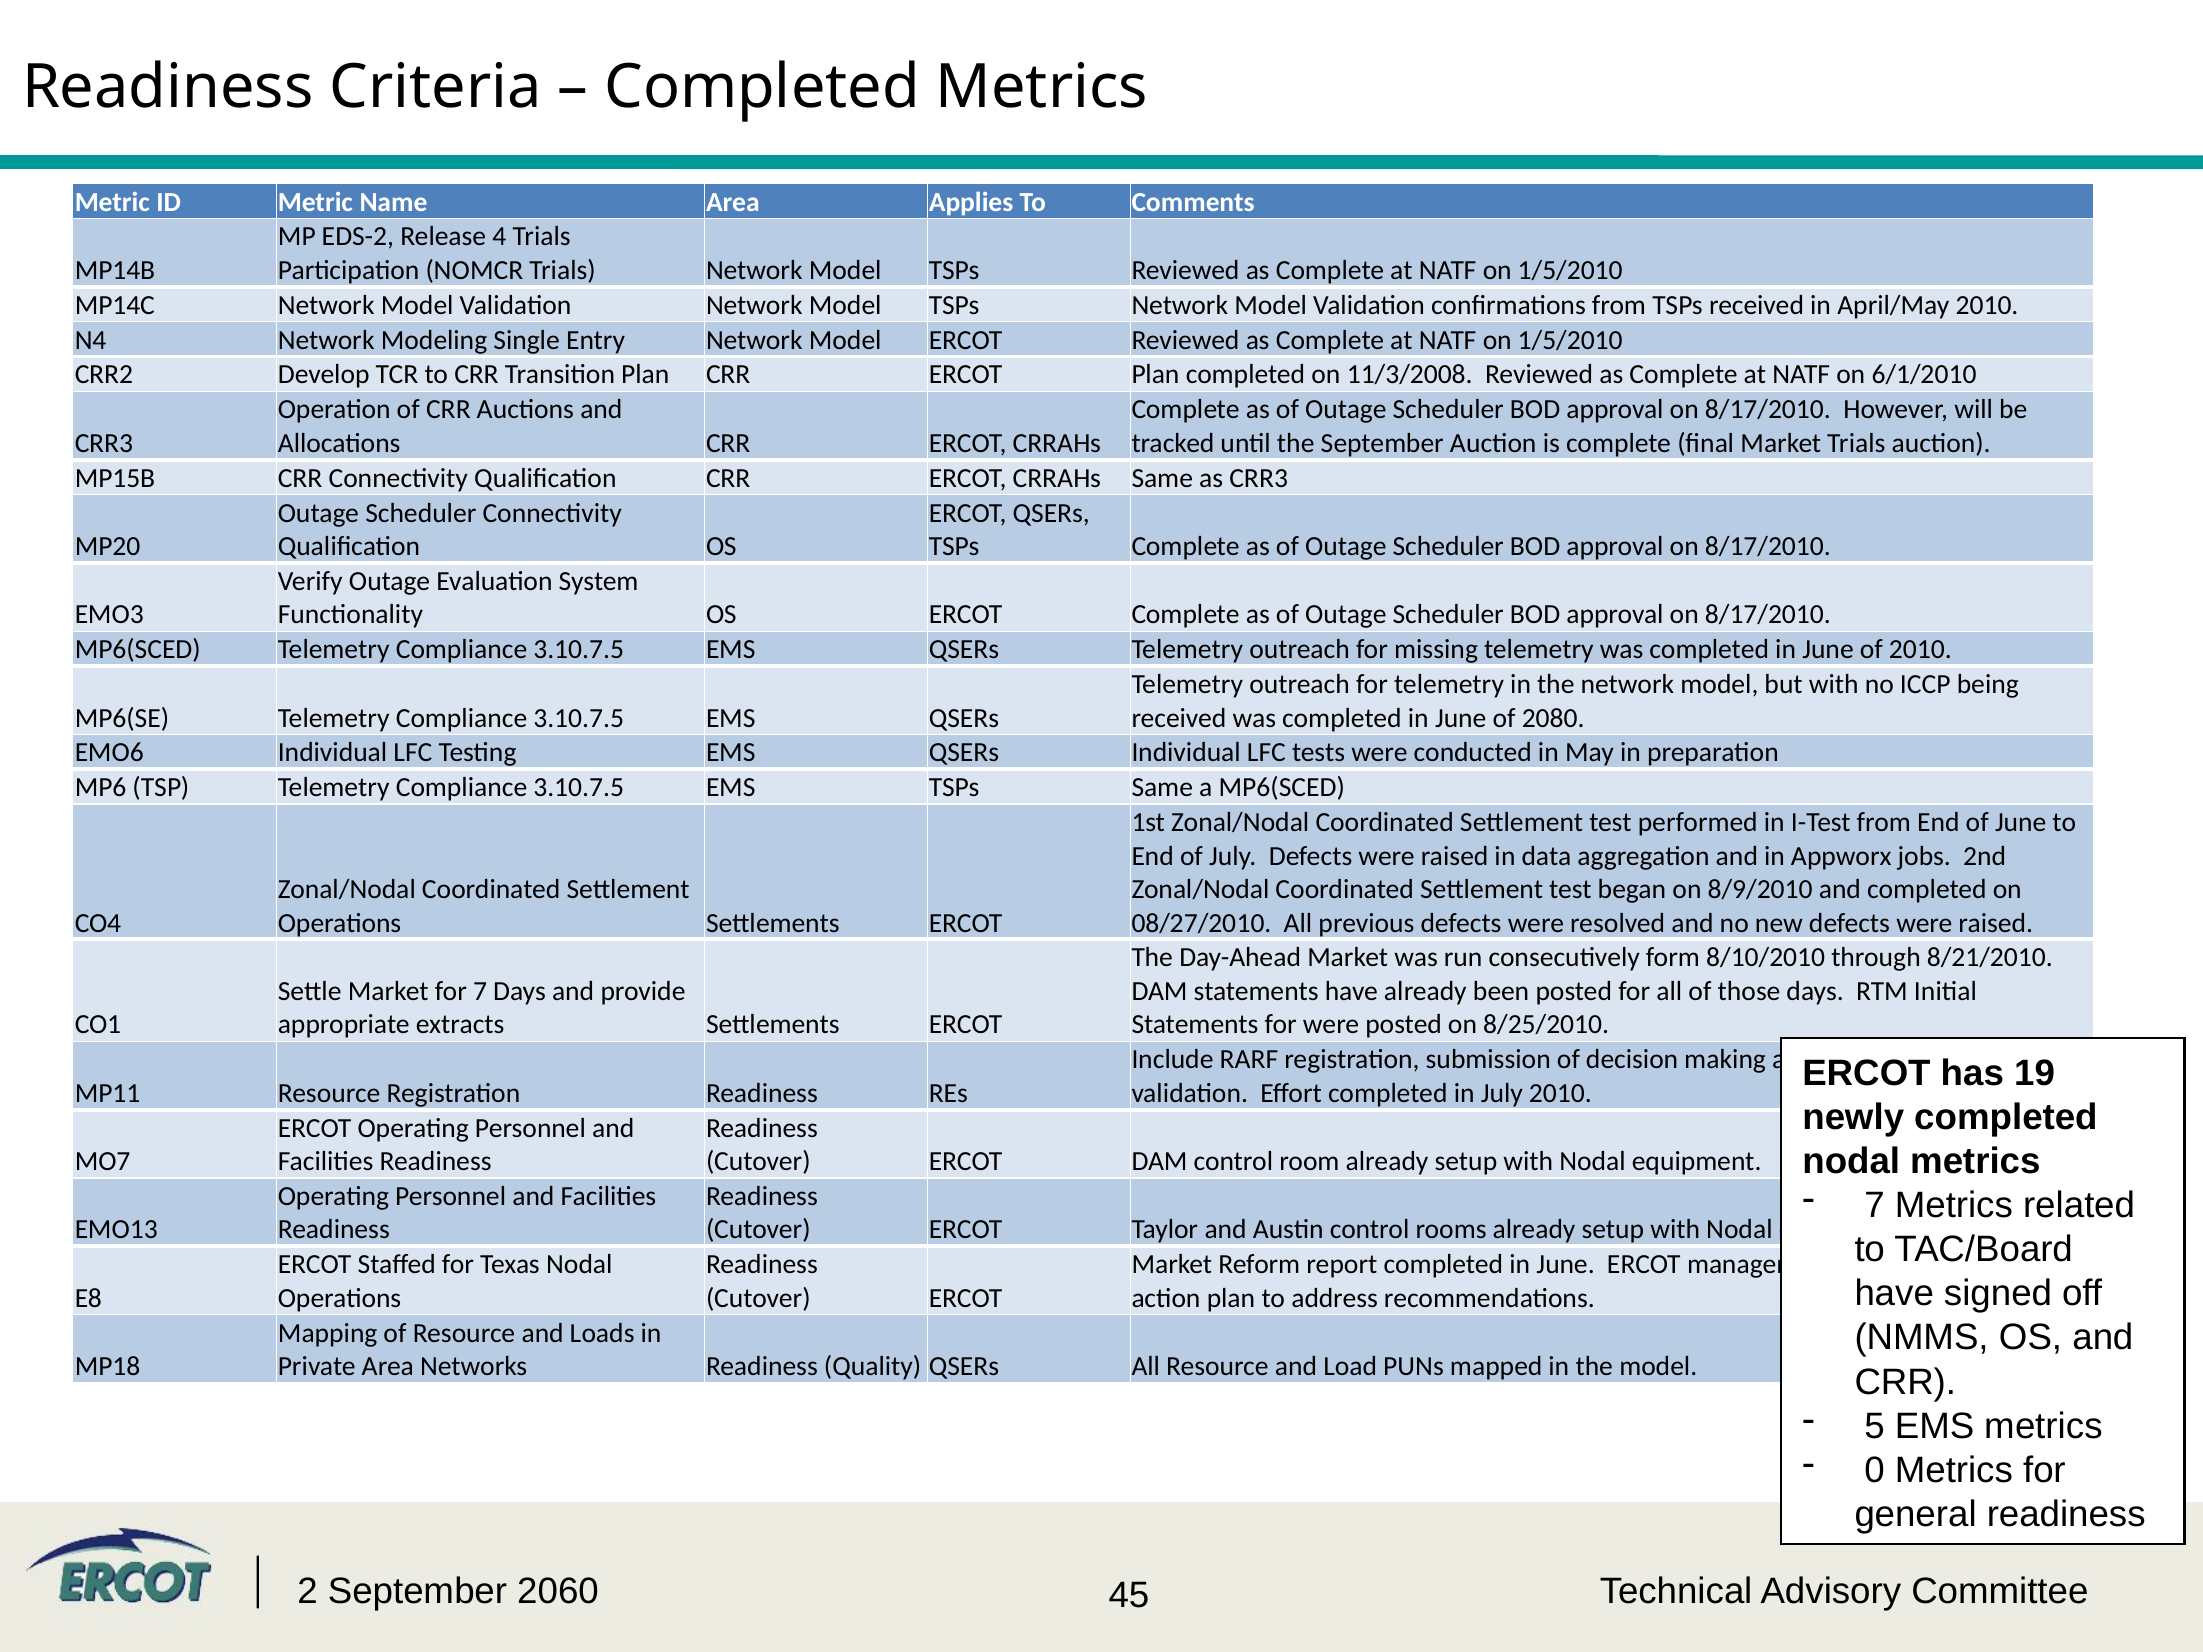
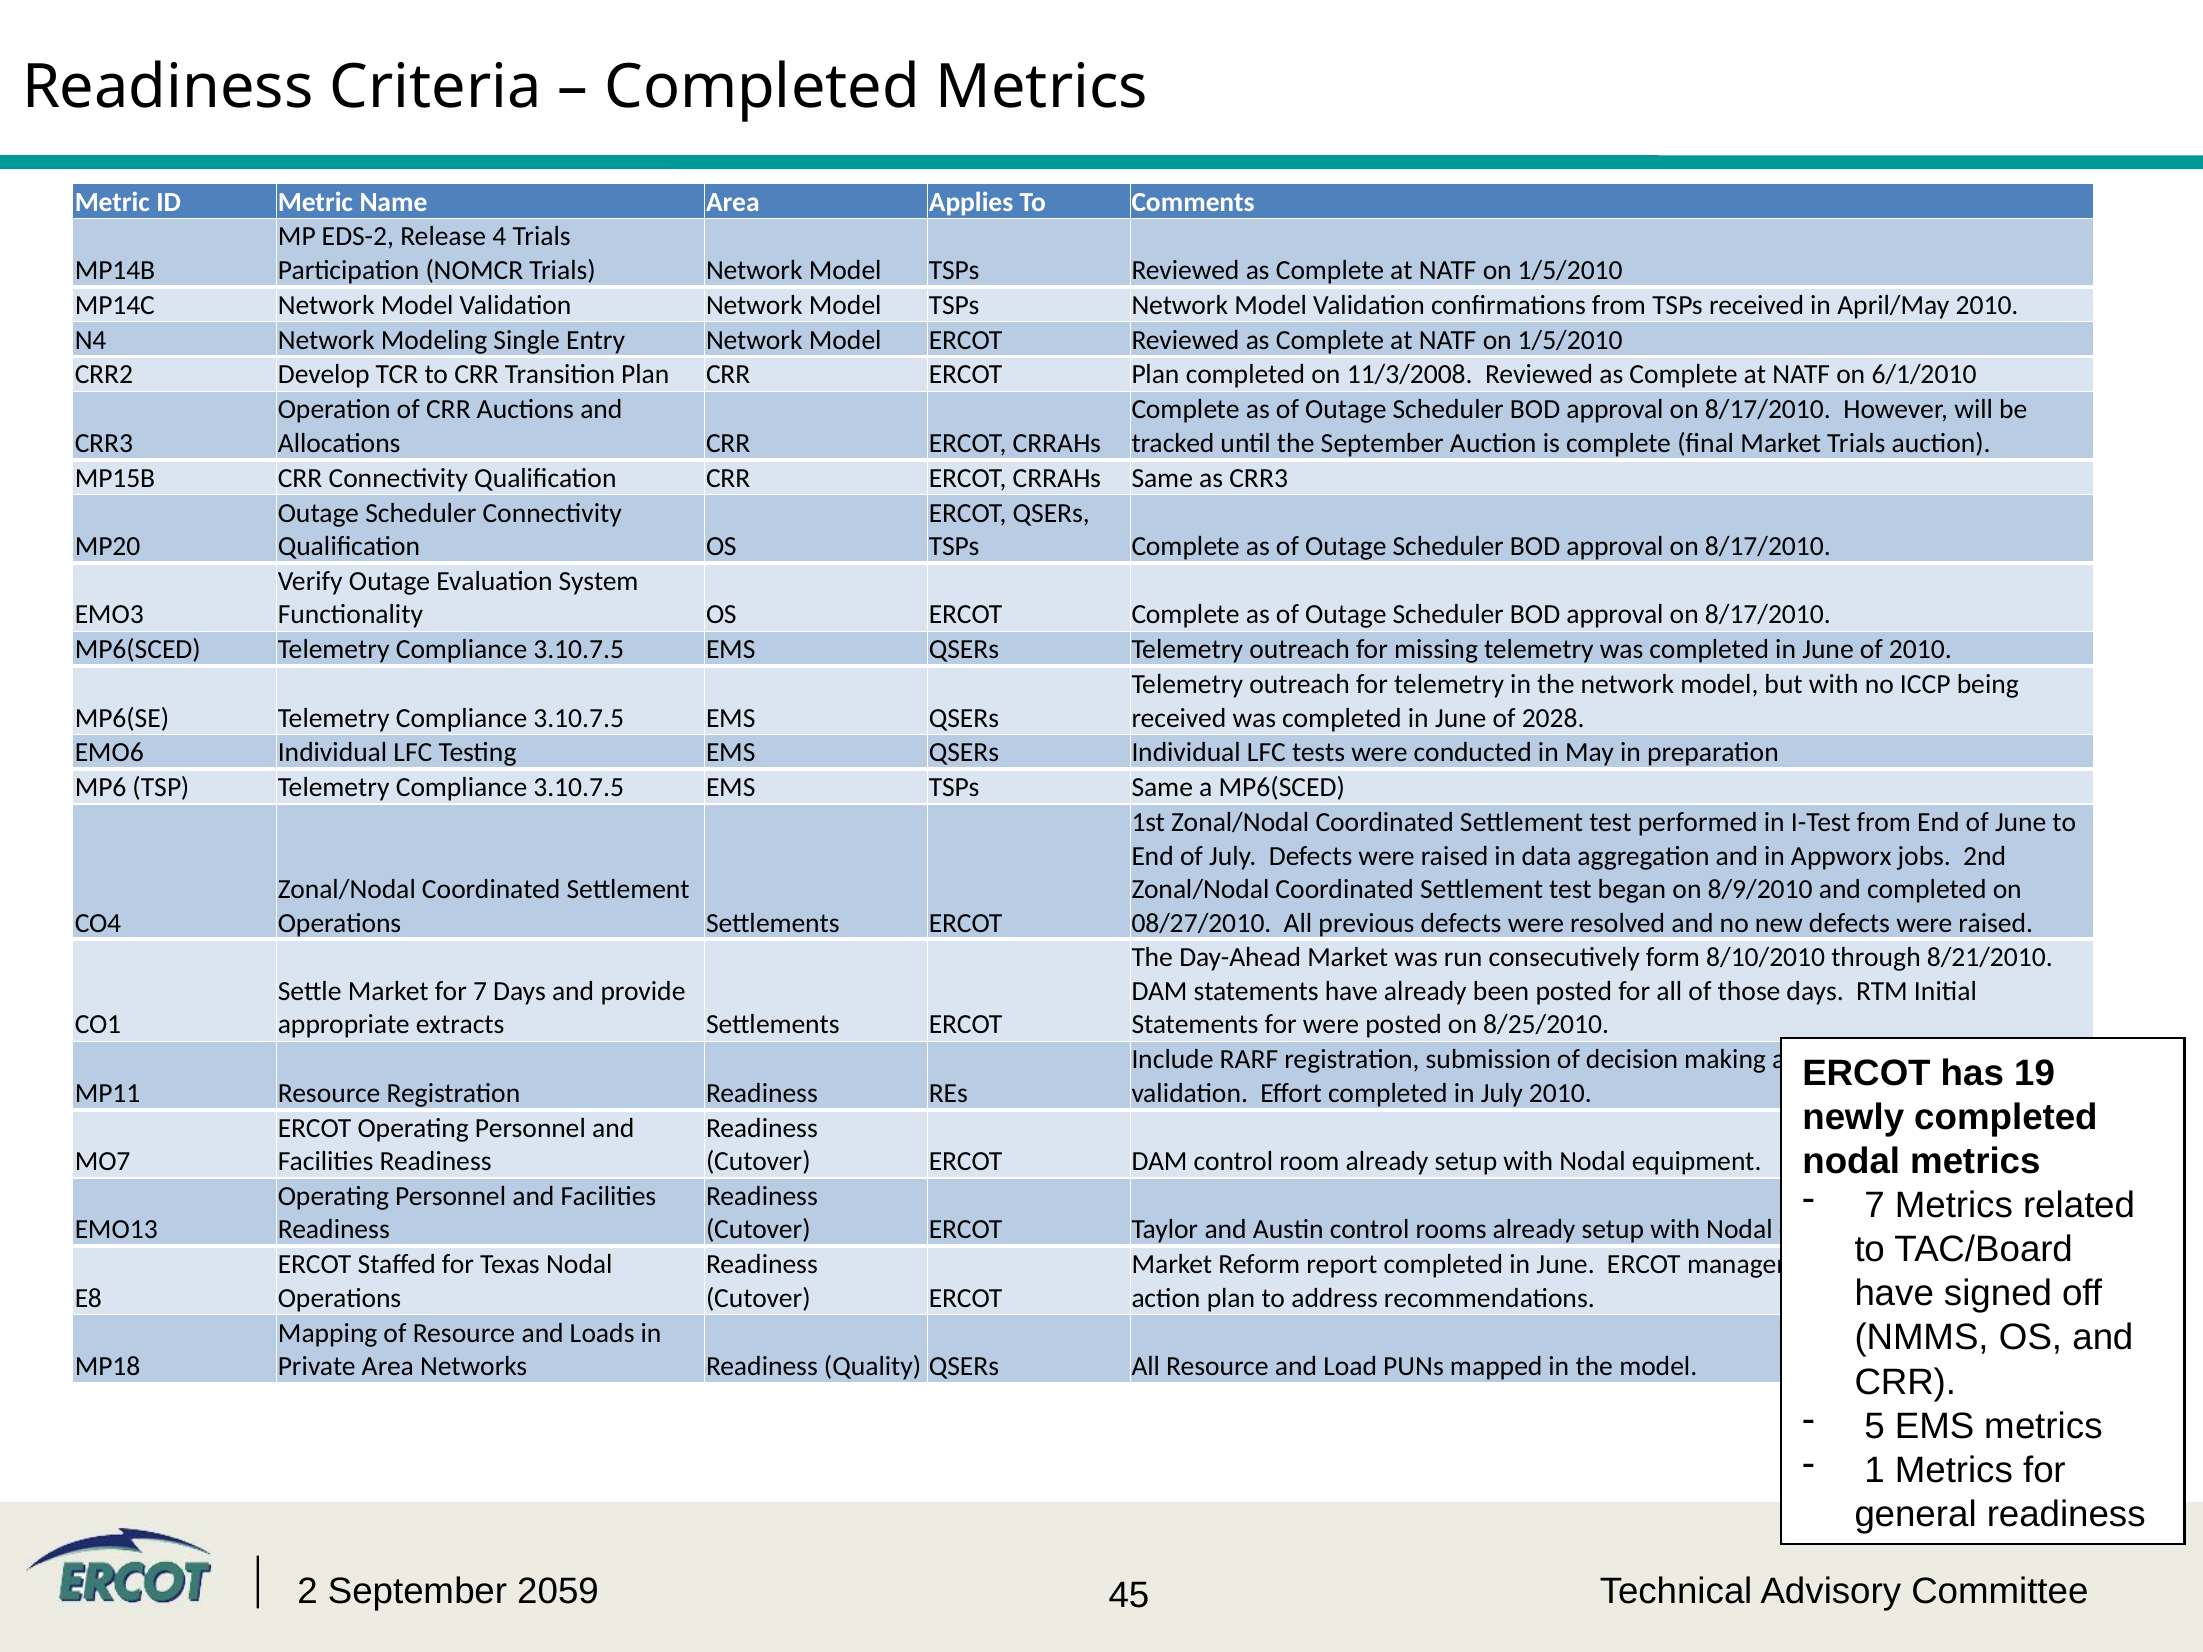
2080: 2080 -> 2028 (1553, 718)
0: 0 -> 1 (1875, 1470)
2060: 2060 -> 2059 (558, 1591)
